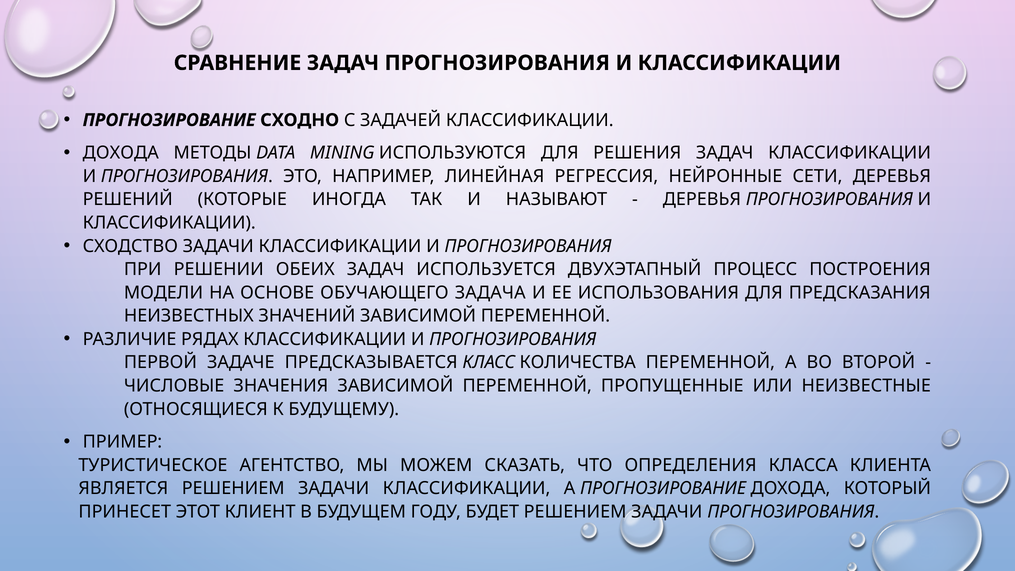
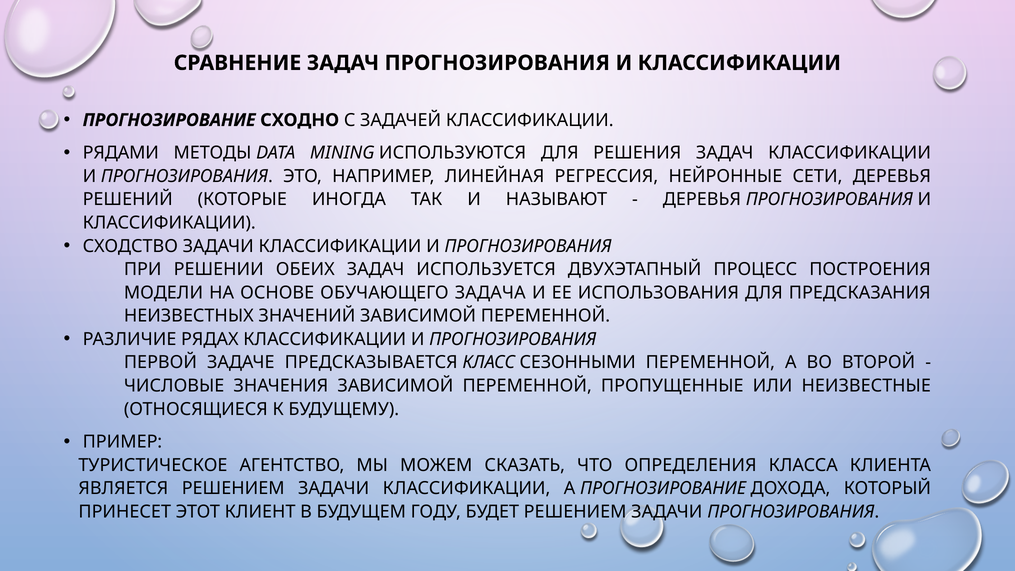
ДОХОДА: ДОХОДА -> РЯДАМИ (121, 153)
КОЛИЧЕСТВА: КОЛИЧЕСТВА -> СЕЗОННЫМИ (578, 362)
